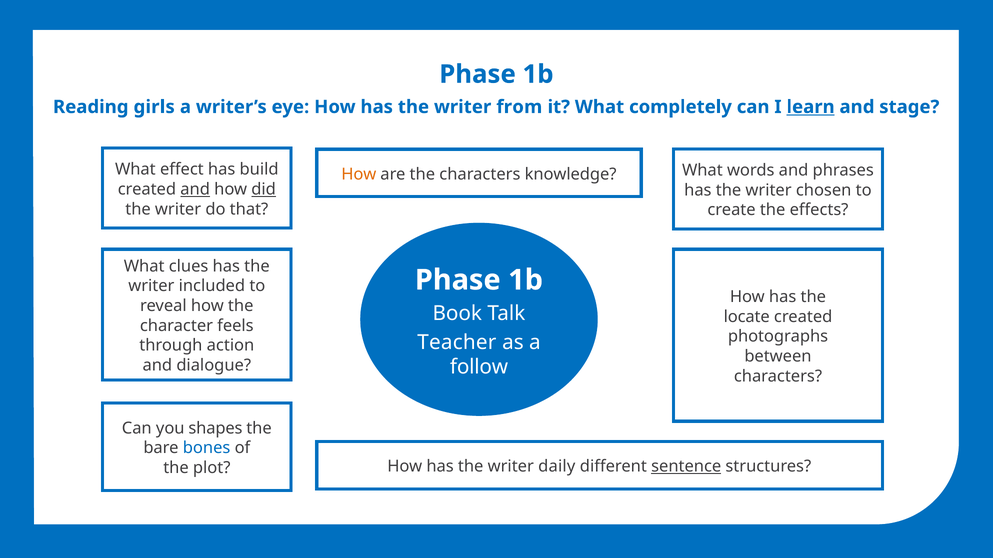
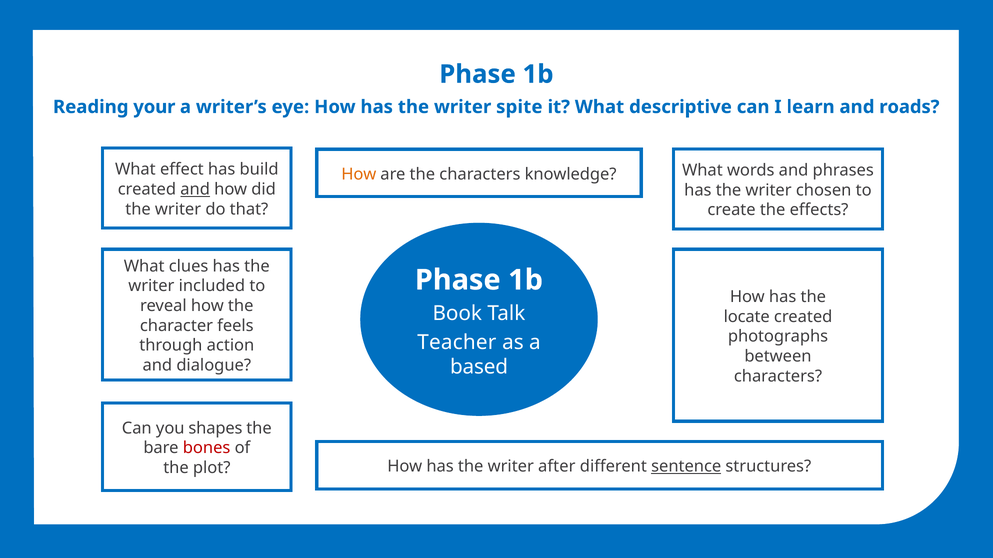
girls: girls -> your (154, 107)
from: from -> spite (519, 107)
completely: completely -> descriptive (680, 107)
learn underline: present -> none (811, 107)
stage: stage -> roads (909, 107)
did underline: present -> none (264, 189)
follow: follow -> based (479, 367)
bones colour: blue -> red (207, 448)
daily: daily -> after (557, 467)
